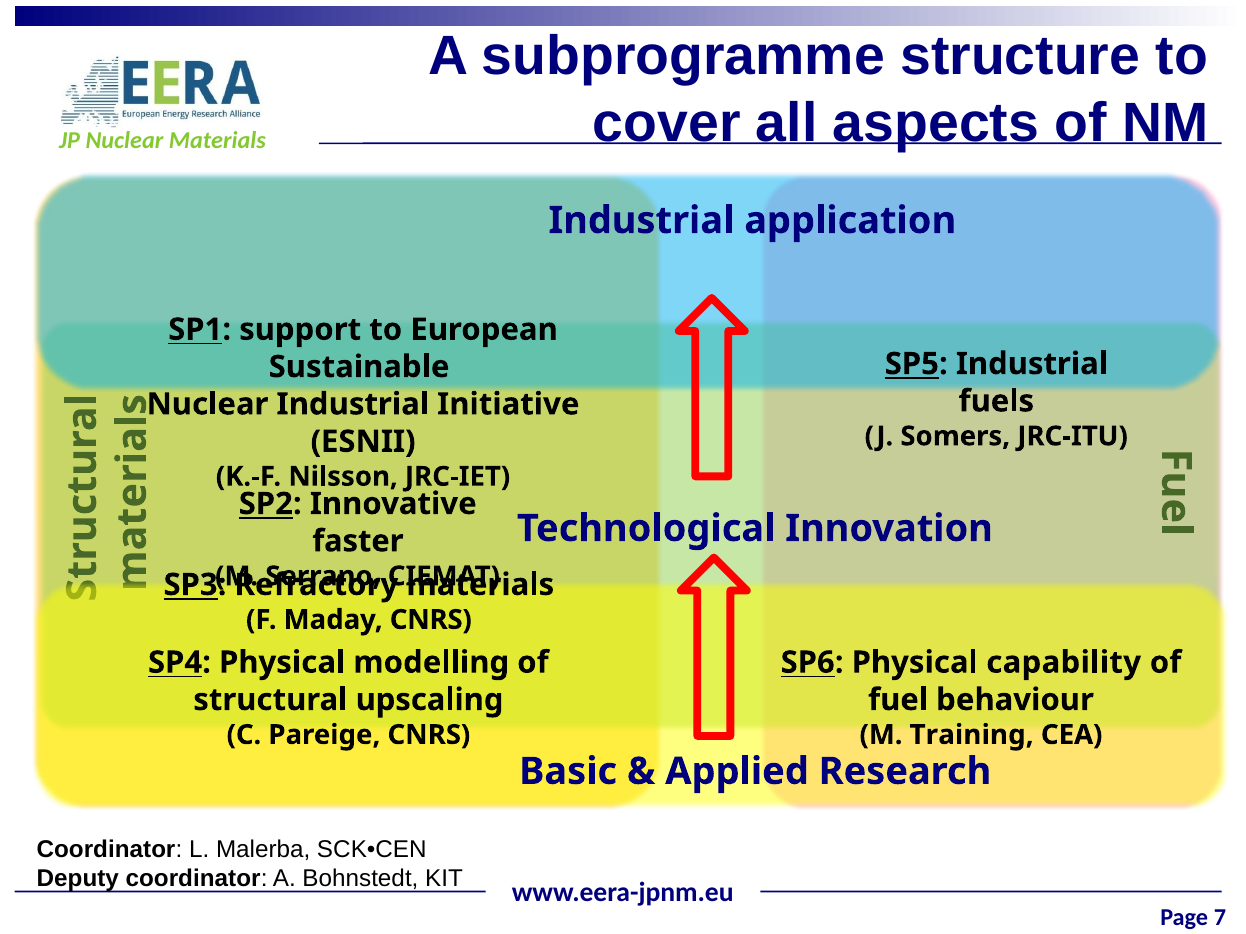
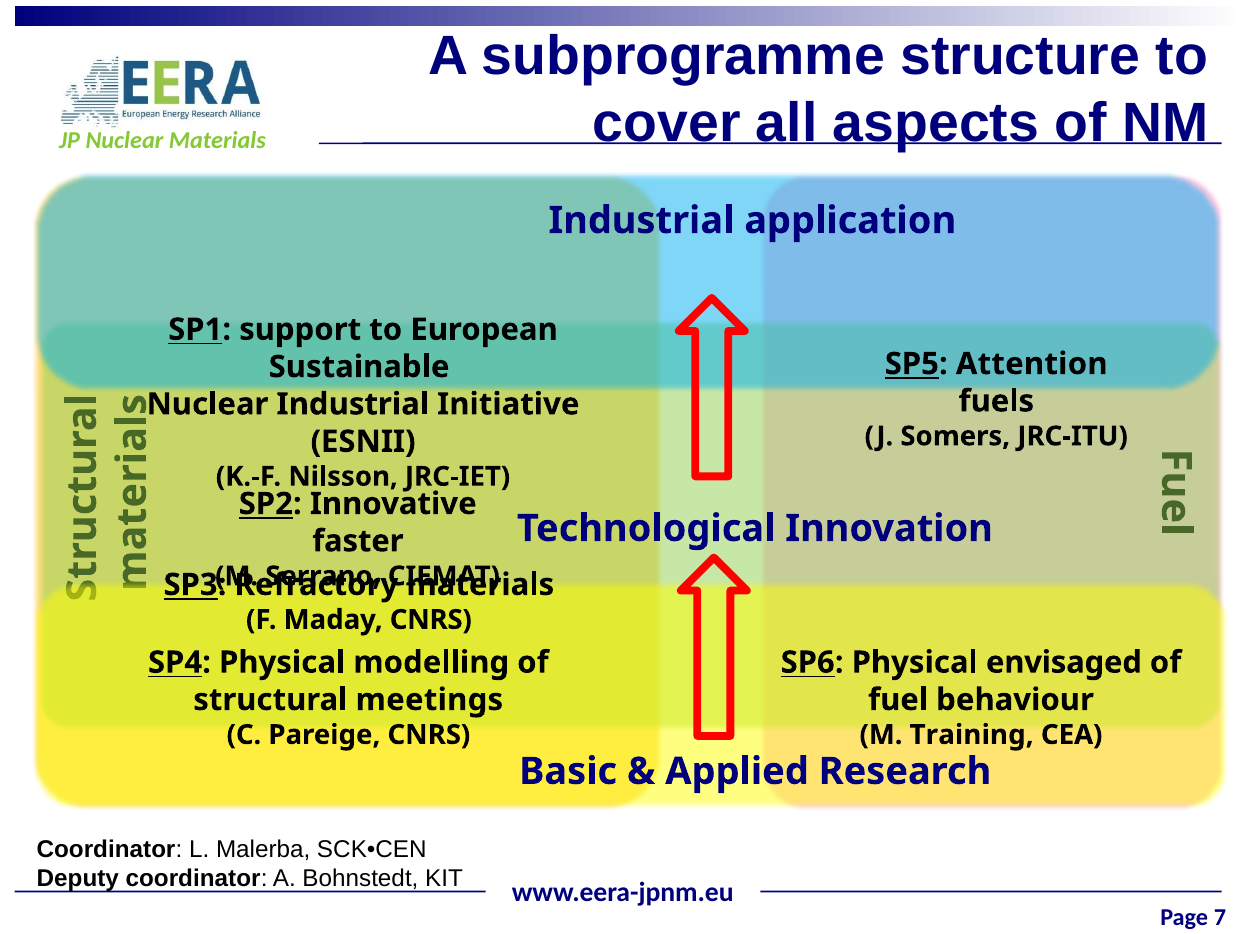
SP5 Industrial: Industrial -> Attention (1032, 364)
capability: capability -> envisaged (1064, 663)
upscaling: upscaling -> meetings (429, 700)
